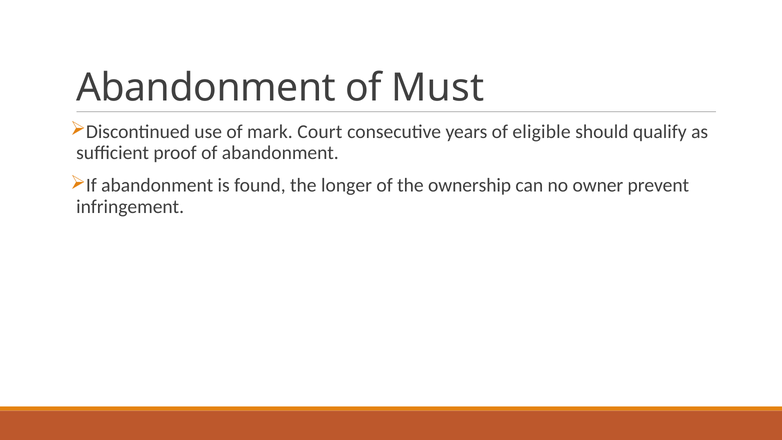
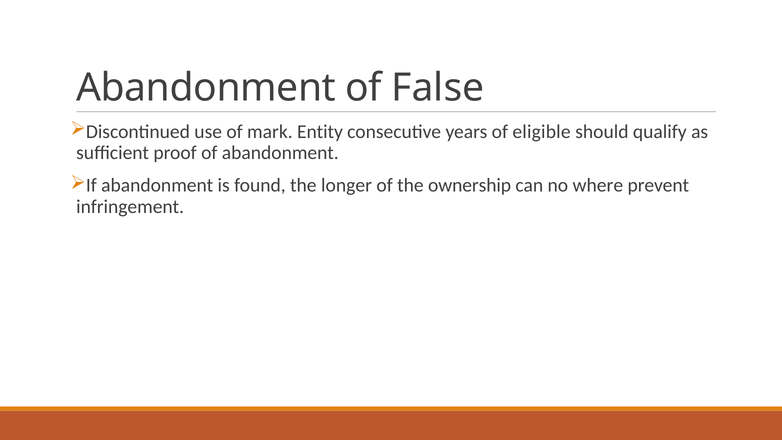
Must: Must -> False (438, 88)
Court: Court -> Entity (320, 132)
owner: owner -> where (598, 185)
